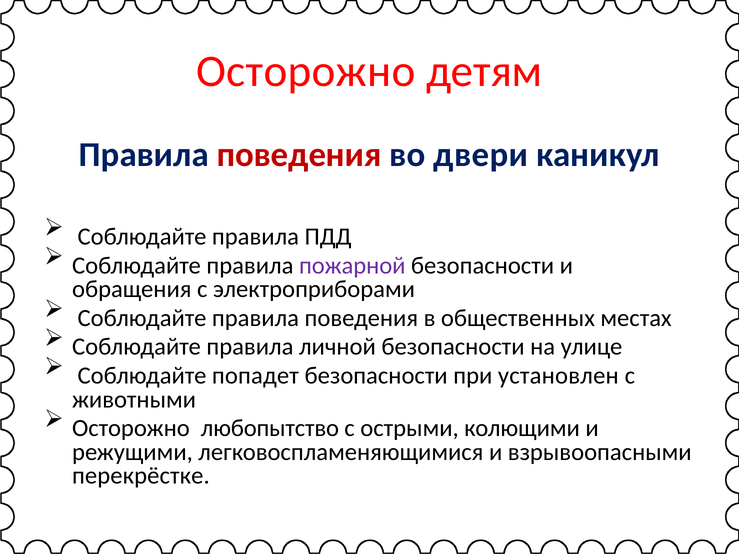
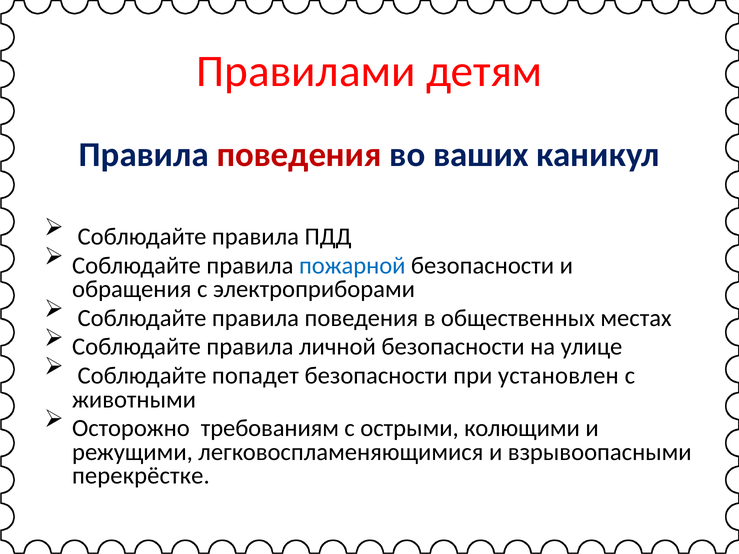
Осторожно: Осторожно -> Правилами (306, 72)
двери: двери -> ваших (481, 155)
пожарной colour: purple -> blue (352, 266)
любопытство: любопытство -> требованиям (270, 428)
